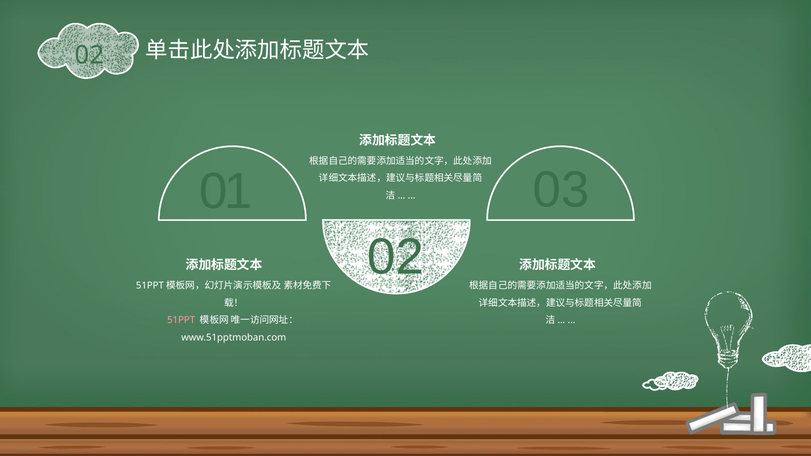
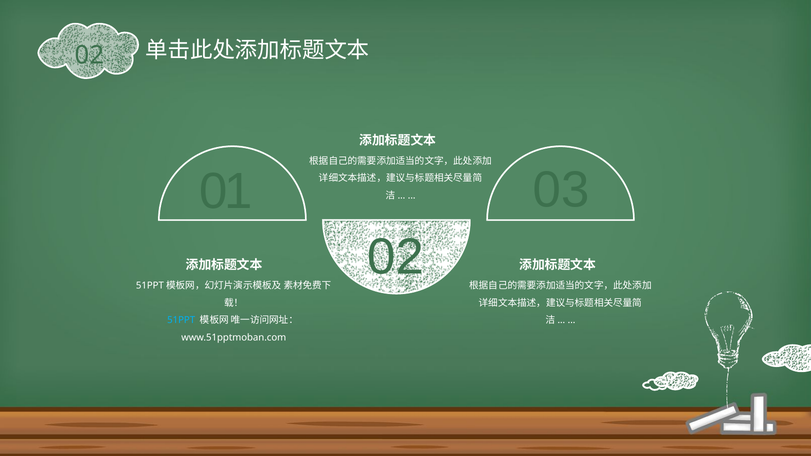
51PPT colour: pink -> light blue (181, 320)
